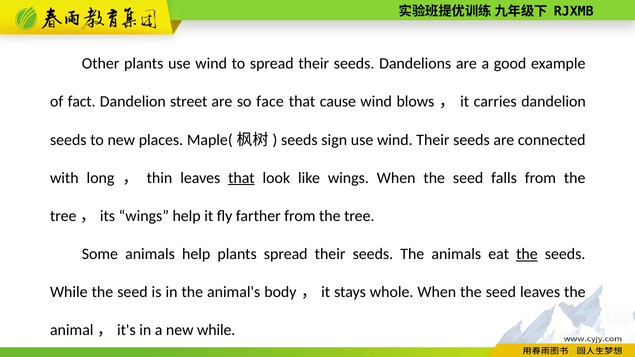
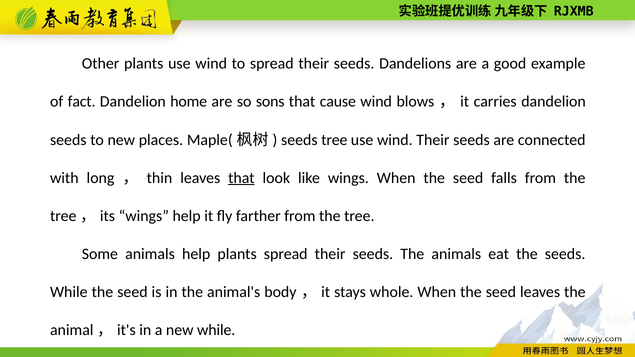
street: street -> home (189, 102)
face: face -> sons (270, 102)
seeds sign: sign -> tree (334, 140)
the underline: present -> none (527, 254)
